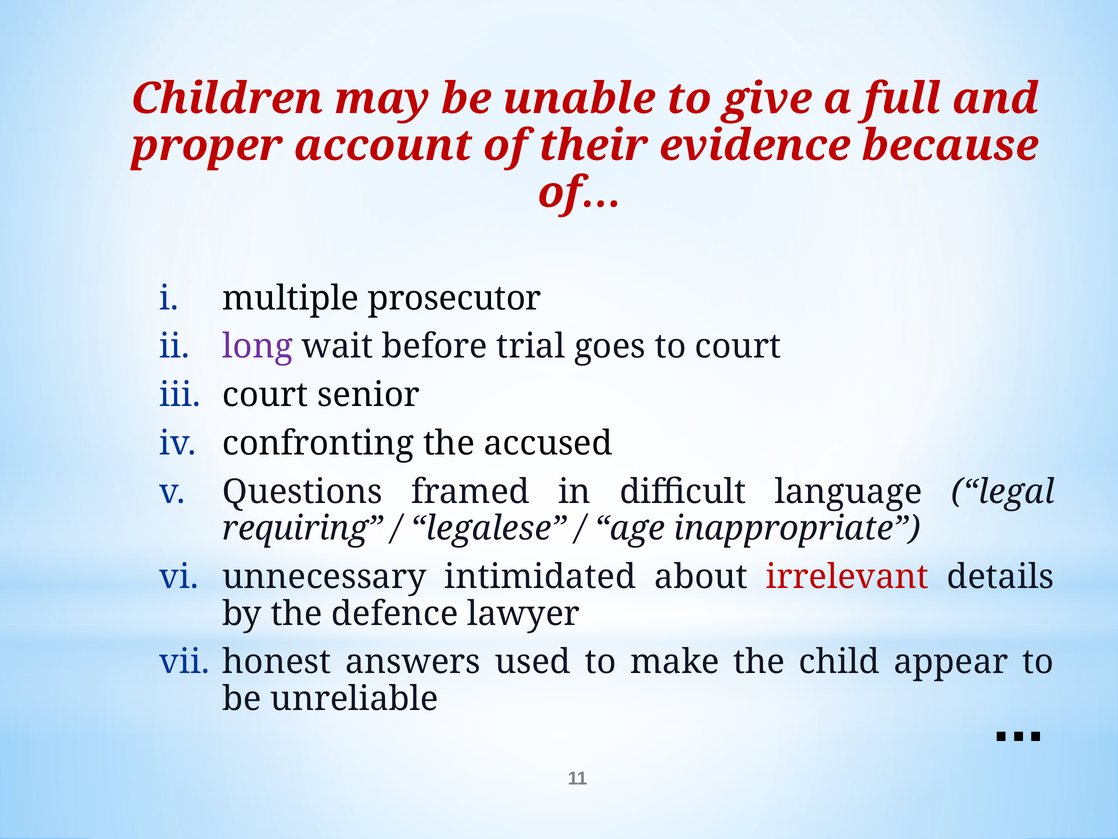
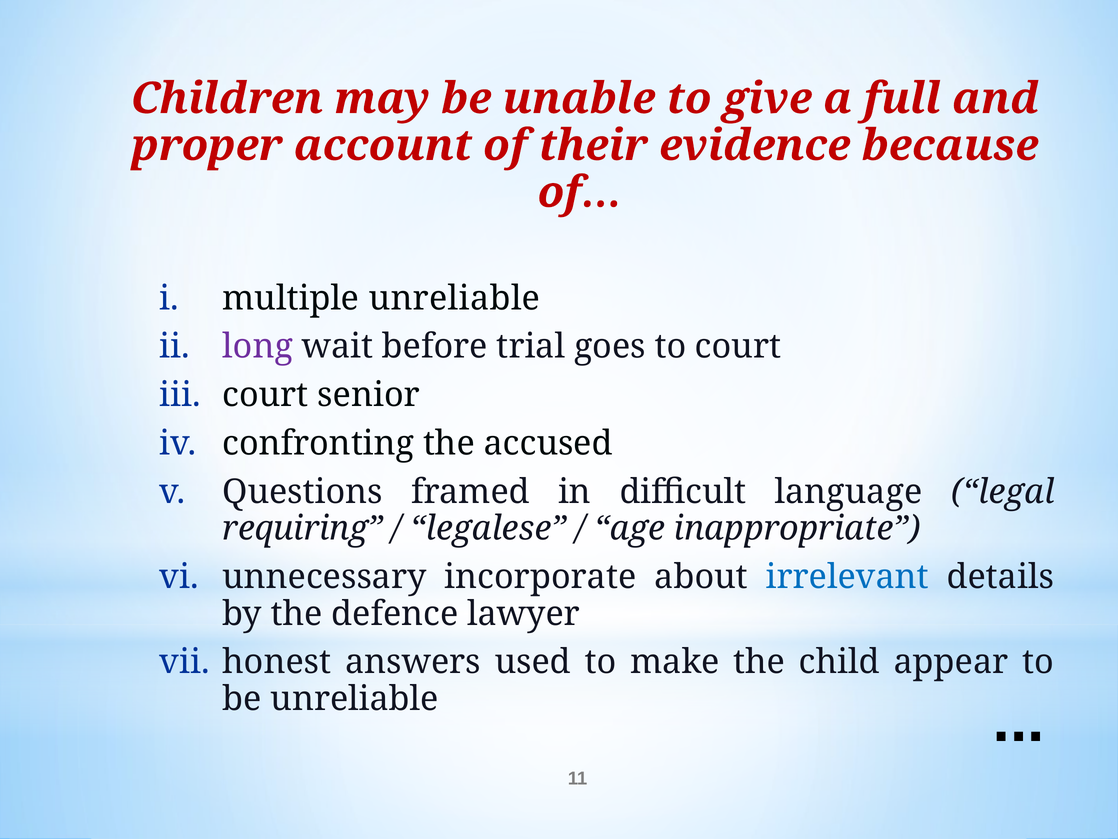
multiple prosecutor: prosecutor -> unreliable (454, 298)
intimidated: intimidated -> incorporate (540, 577)
irrelevant colour: red -> blue (847, 577)
